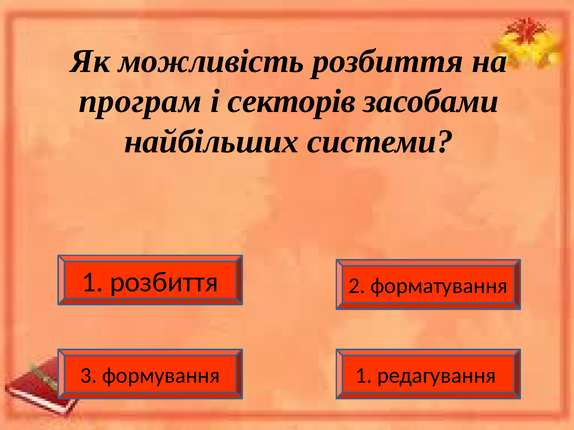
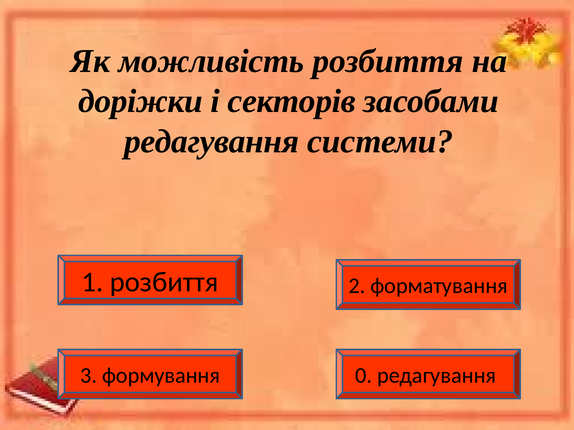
програм: програм -> доріжки (140, 101)
найбільших: найбільших -> редагування (212, 142)
формування 1: 1 -> 0 (364, 376)
